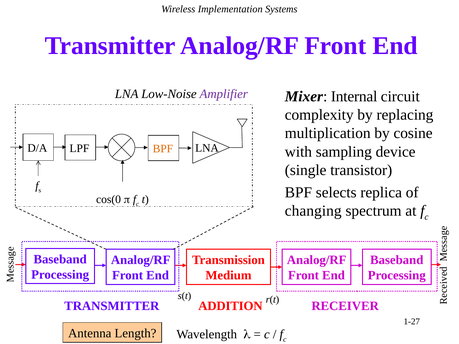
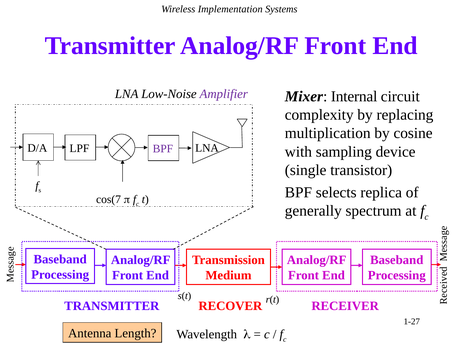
BPF colour: orange -> purple (163, 149)
cos(0: cos(0 -> cos(7 (109, 200)
changing: changing -> generally (313, 211)
ADDITION: ADDITION -> RECOVER (230, 306)
